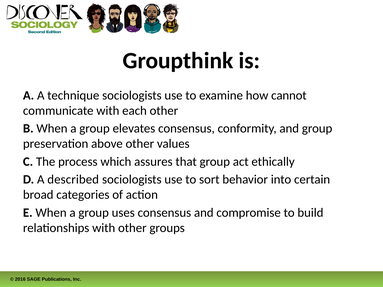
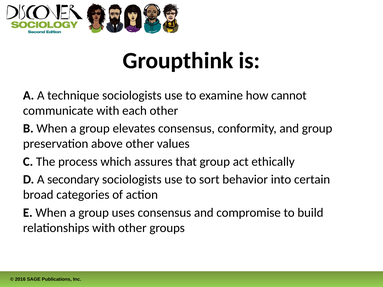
described: described -> secondary (73, 180)
